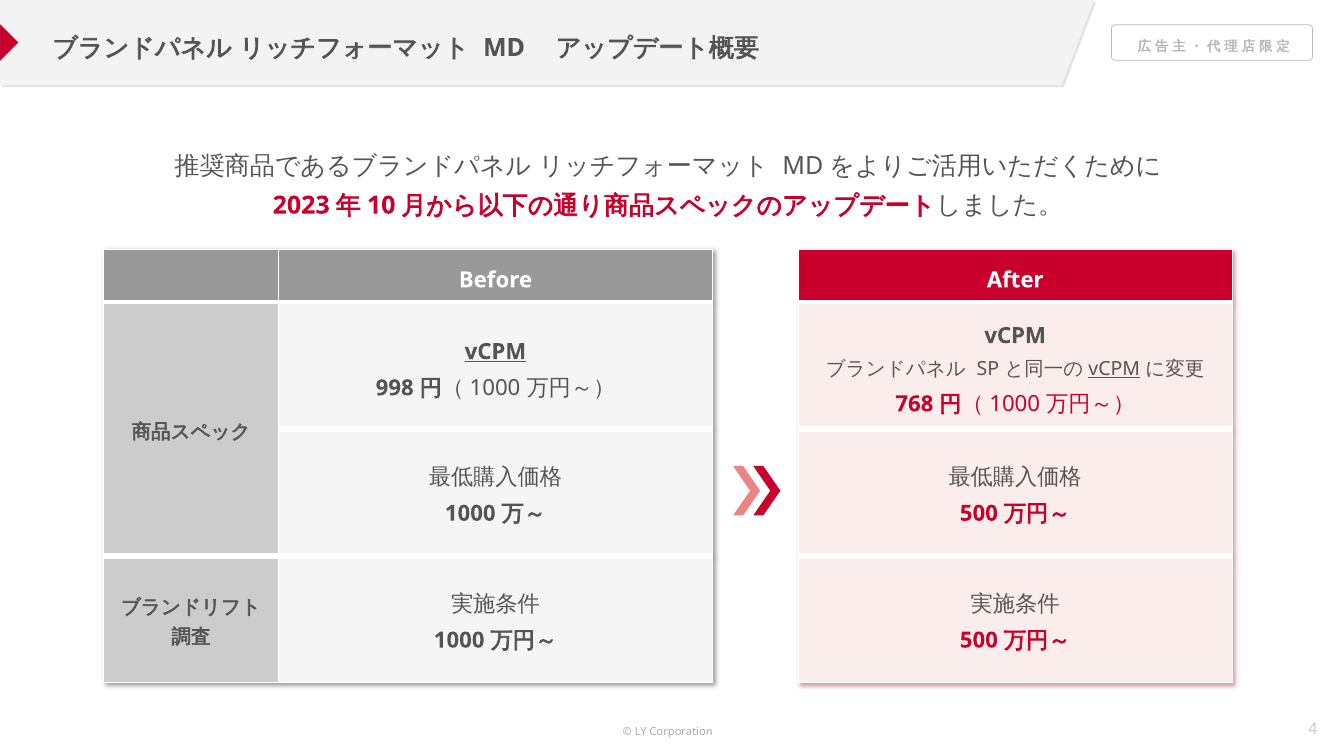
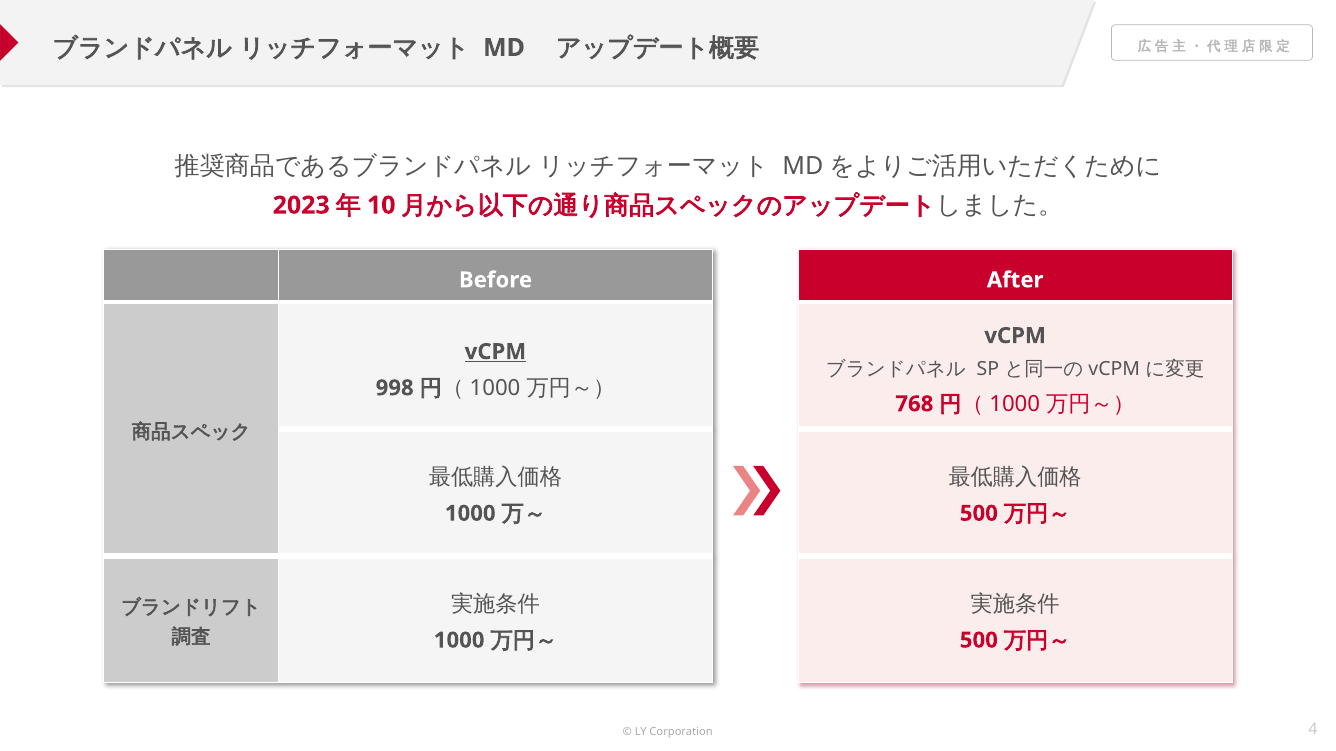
vCPM underline: present -> none (1114, 370)
